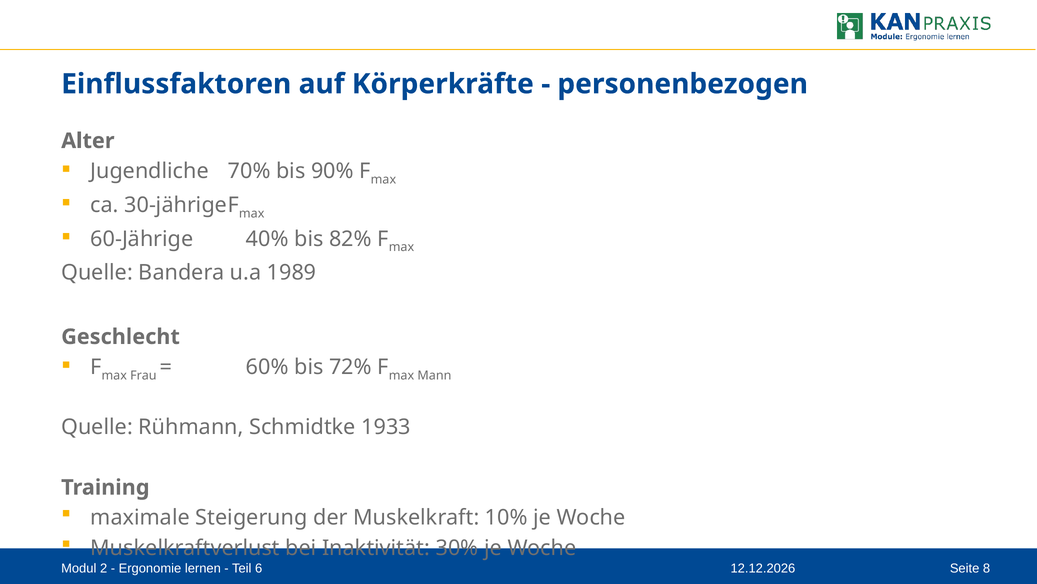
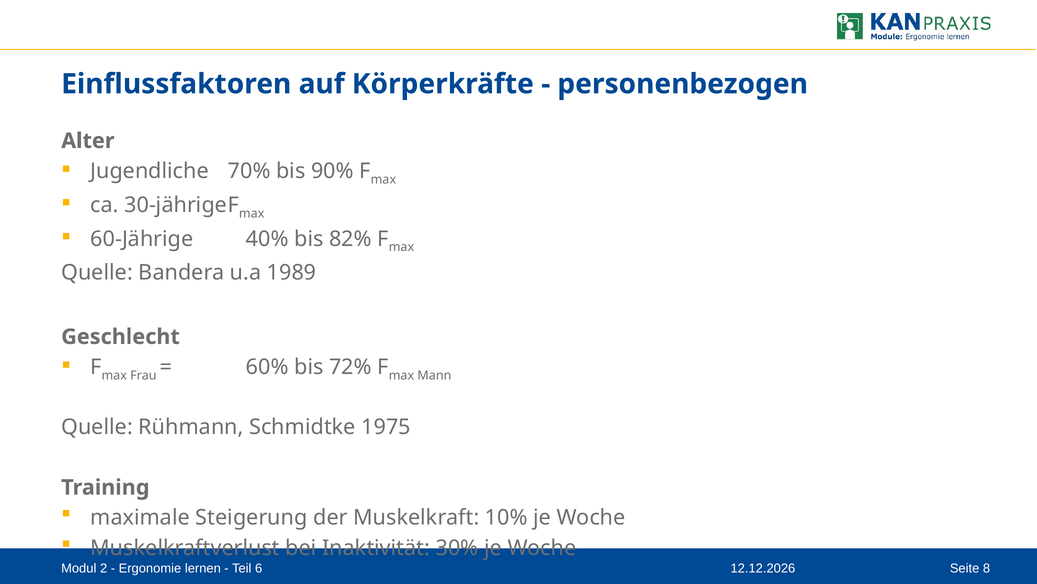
1933: 1933 -> 1975 (386, 426)
